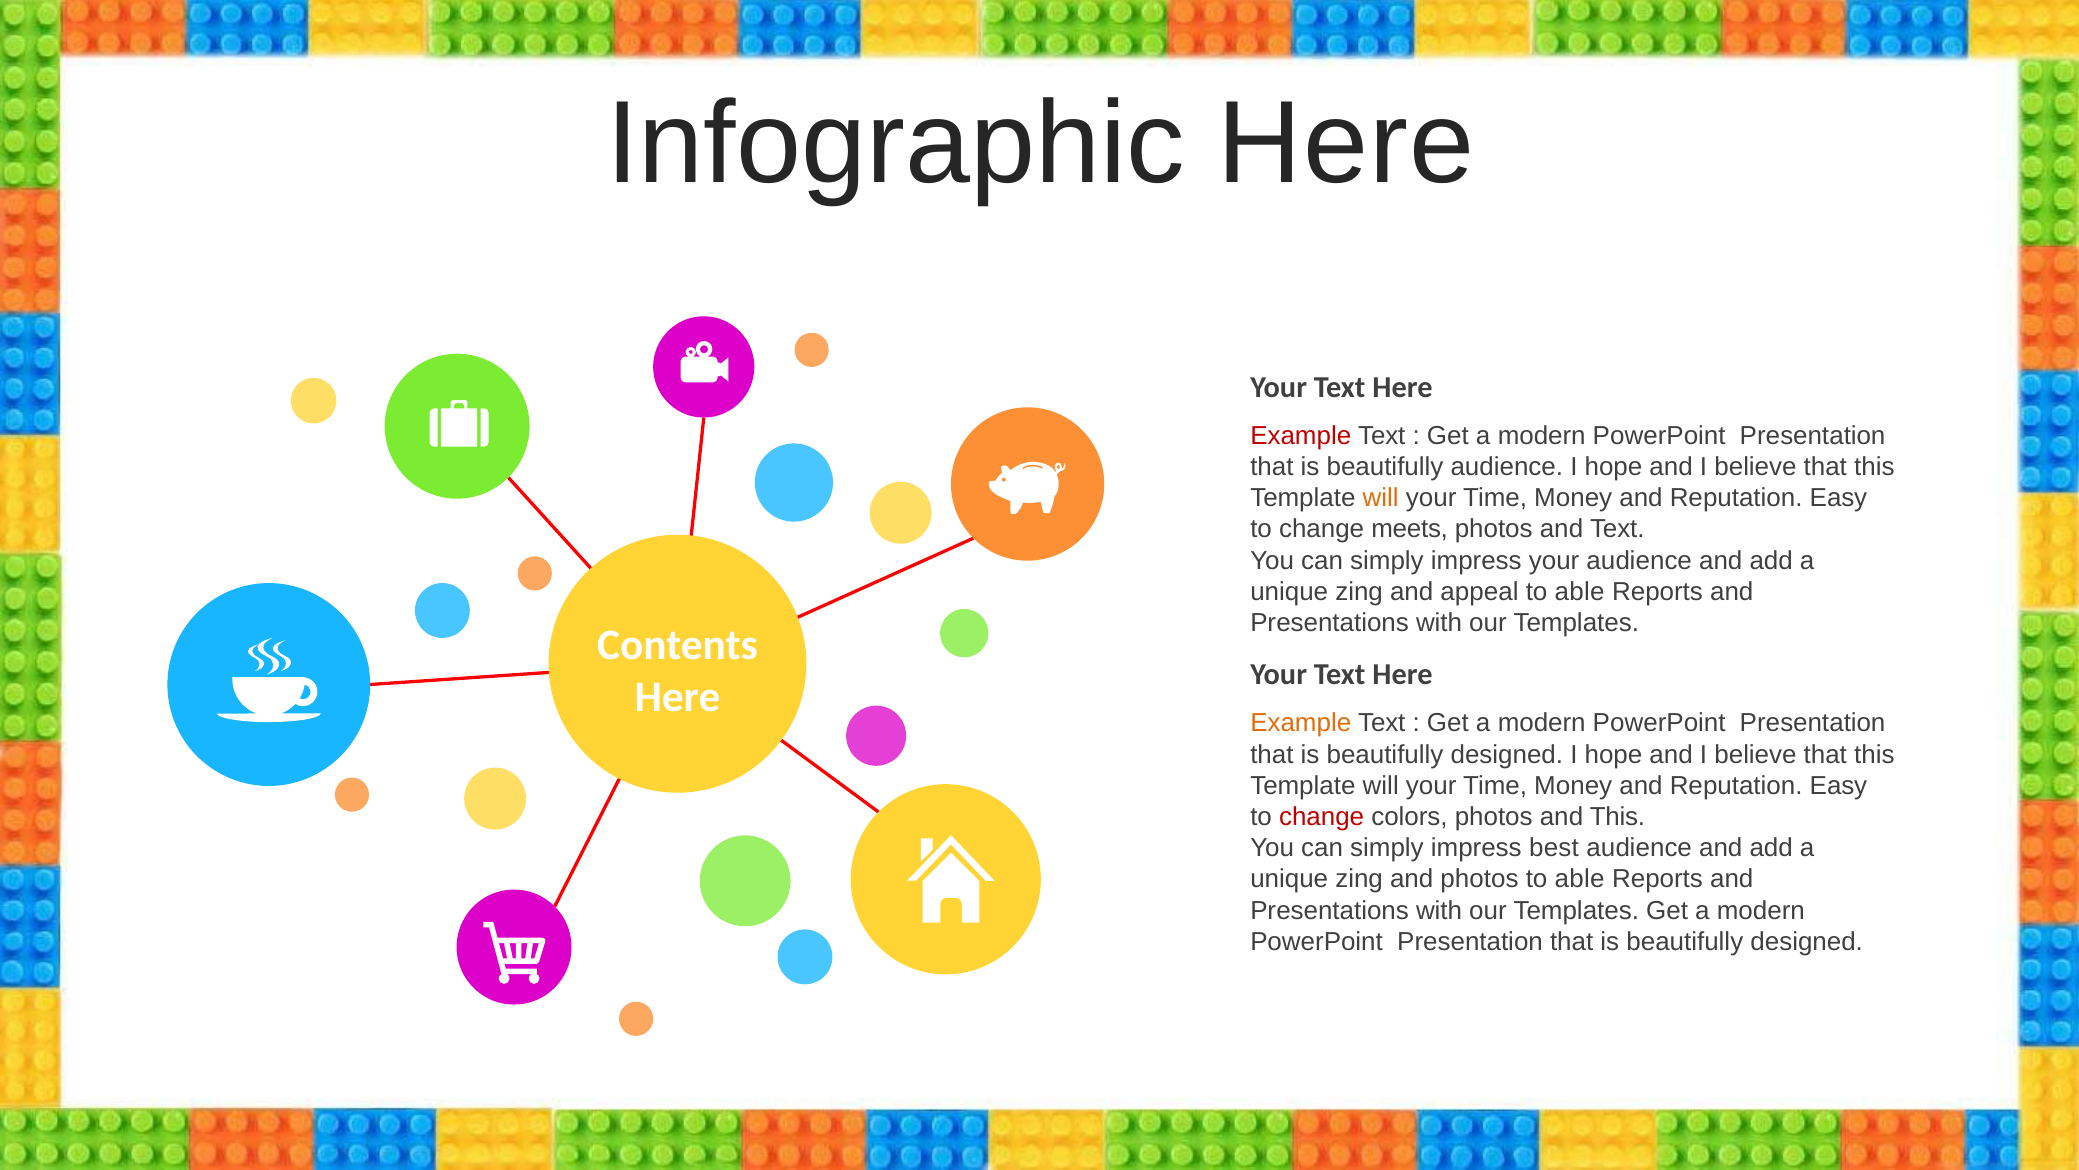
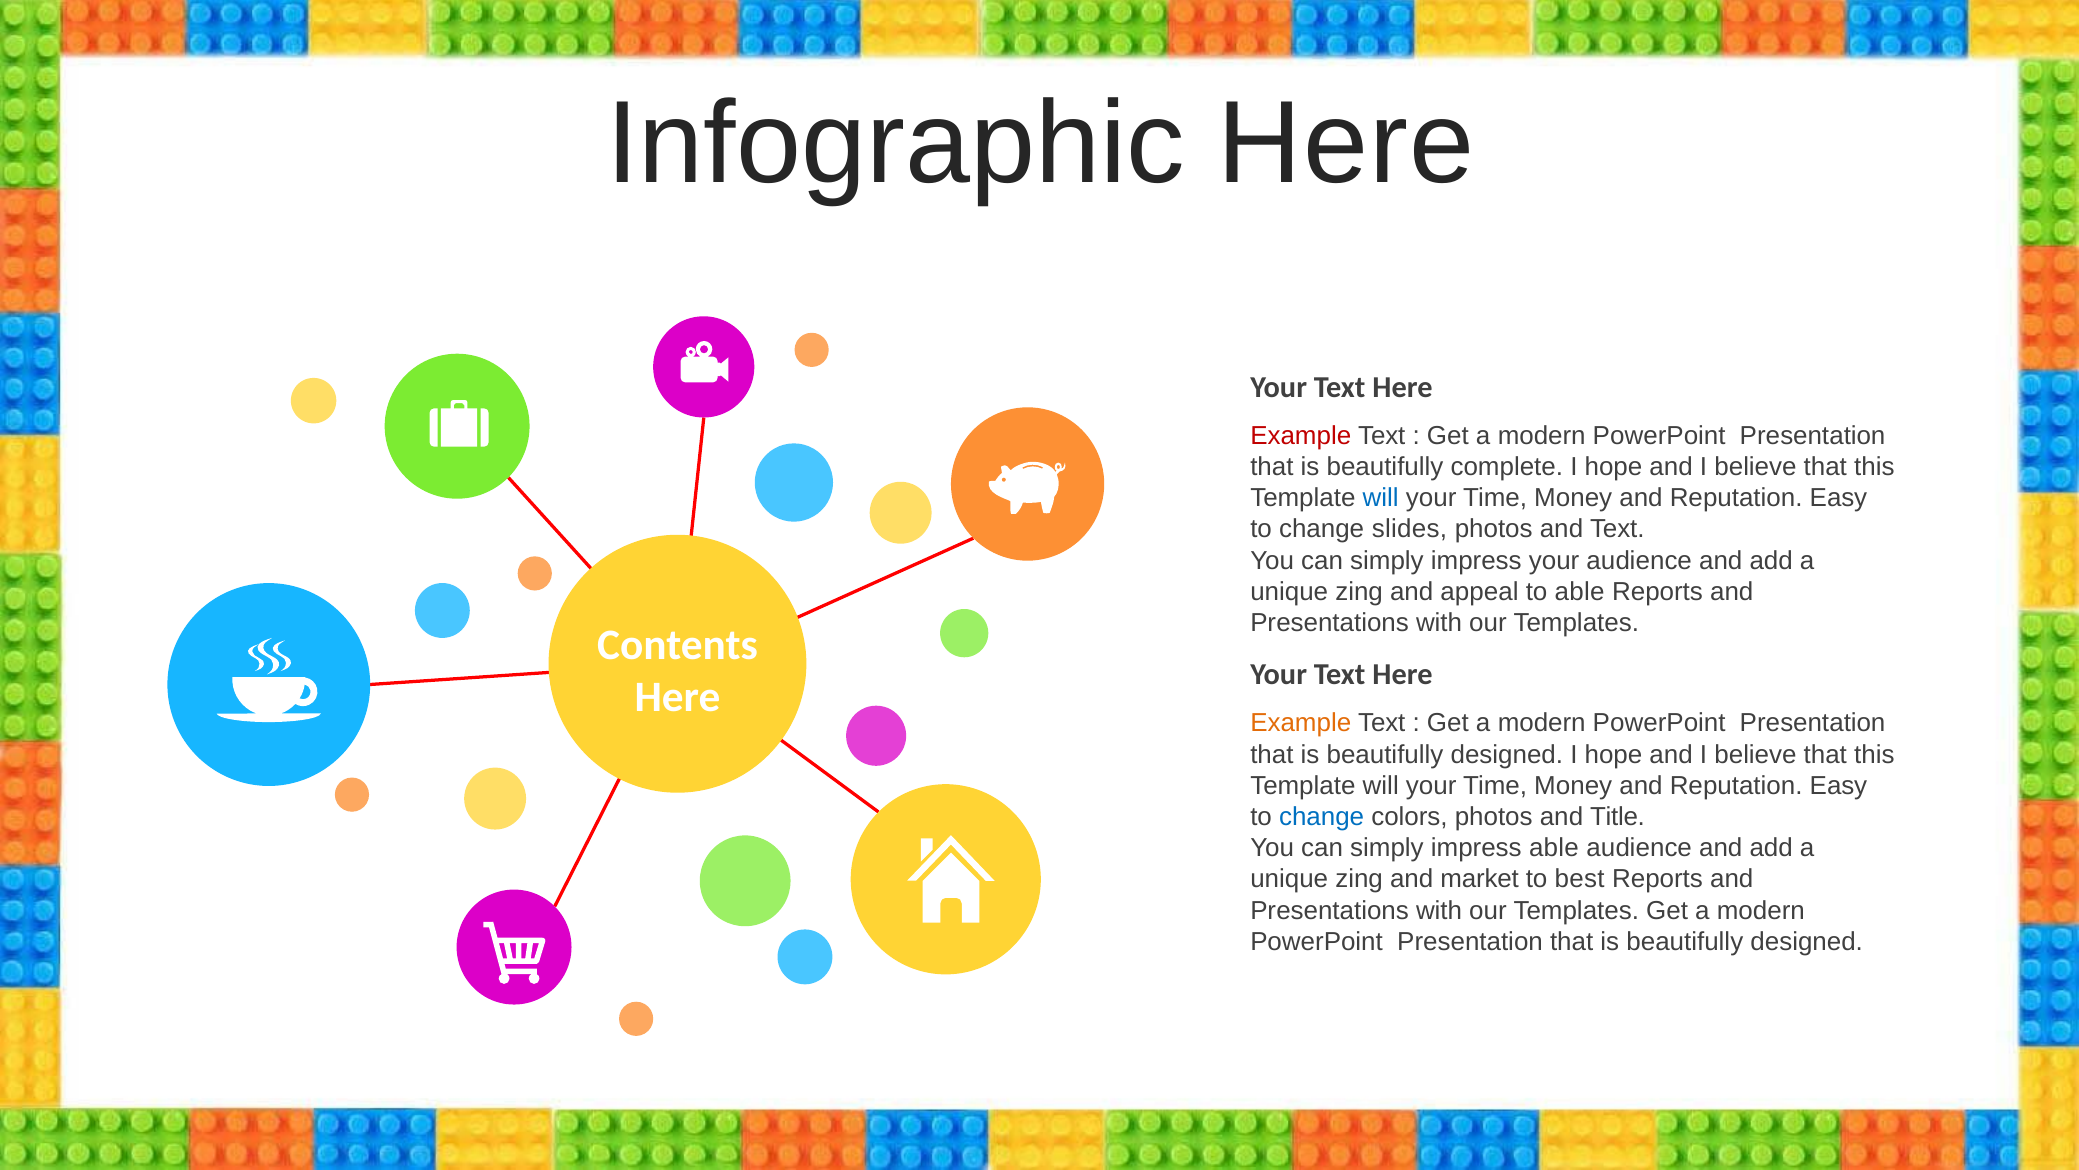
beautifully audience: audience -> complete (1507, 467)
will colour: orange -> blue (1381, 498)
meets: meets -> slides (1409, 529)
change colour: red -> blue (1322, 816)
and This: This -> Title (1617, 816)
impress best: best -> able (1554, 848)
and photos: photos -> market (1480, 879)
able: able -> best (1580, 879)
